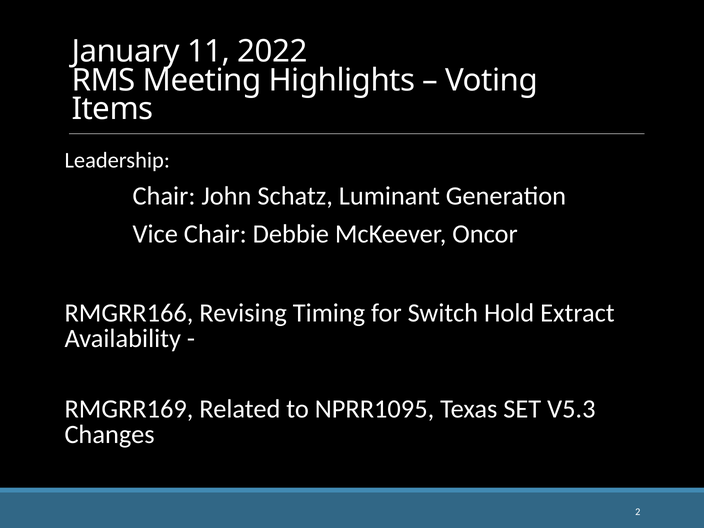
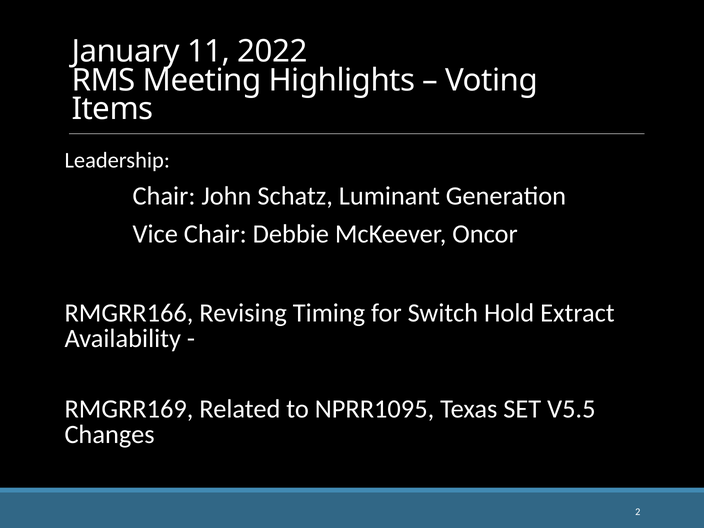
V5.3: V5.3 -> V5.5 (571, 409)
